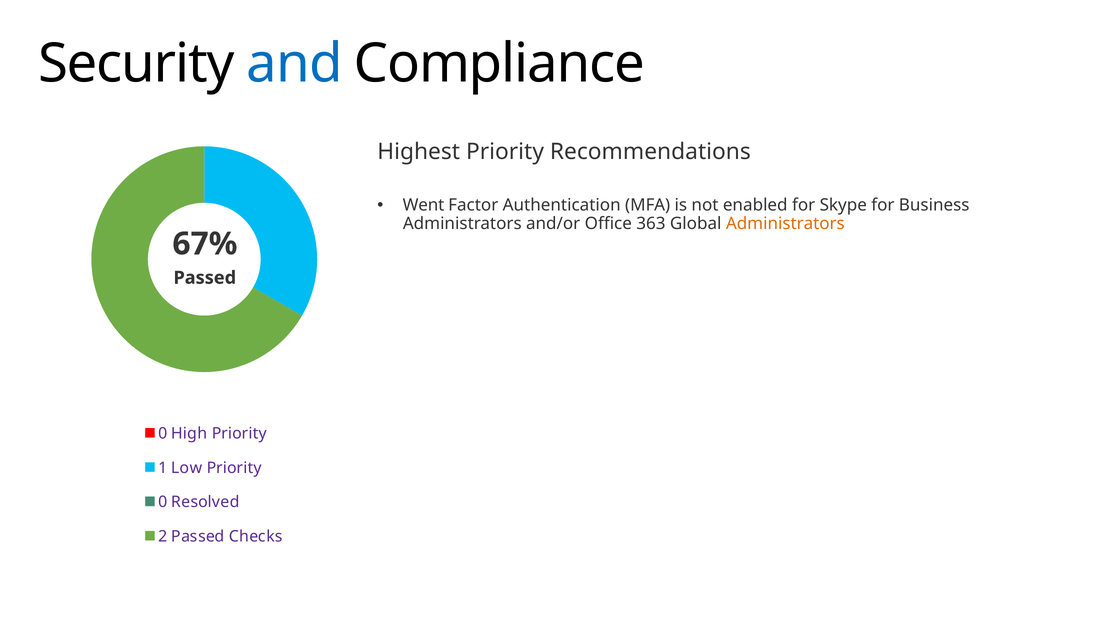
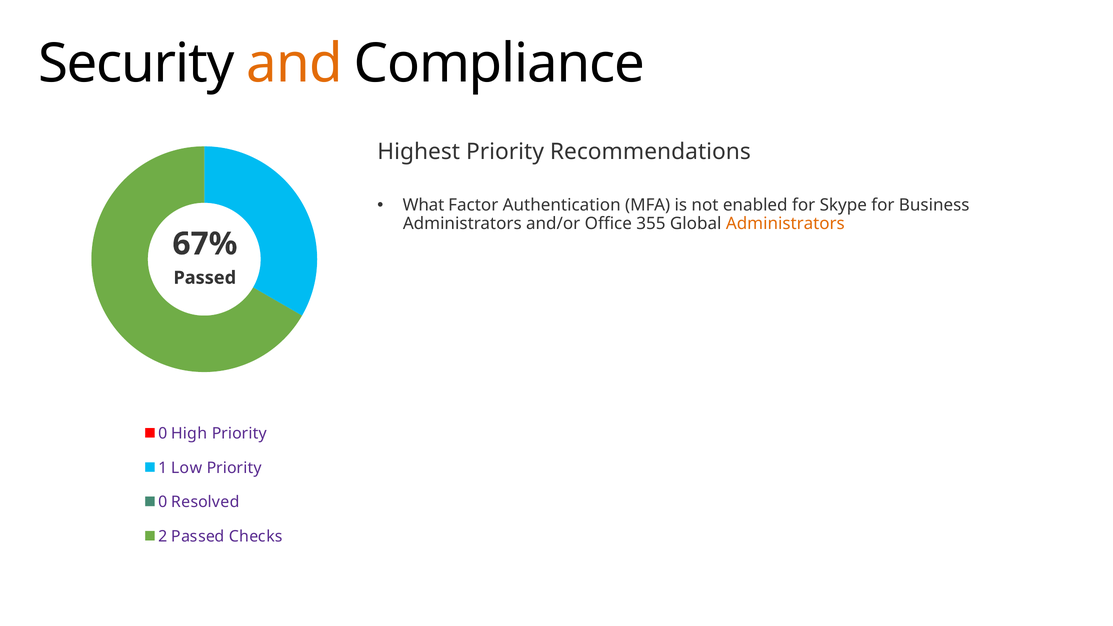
and colour: blue -> orange (294, 64)
Went: Went -> What (423, 205)
363: 363 -> 355 (651, 224)
